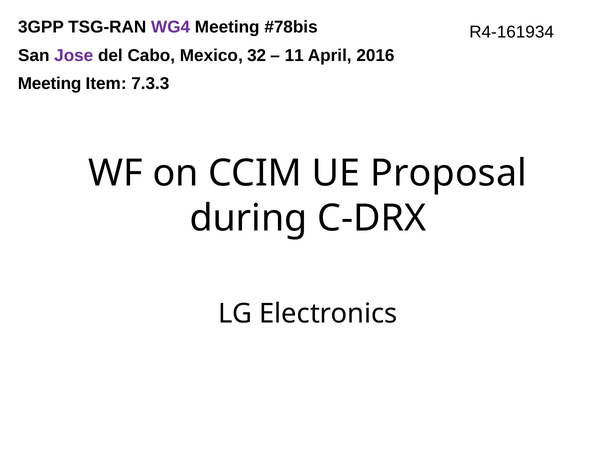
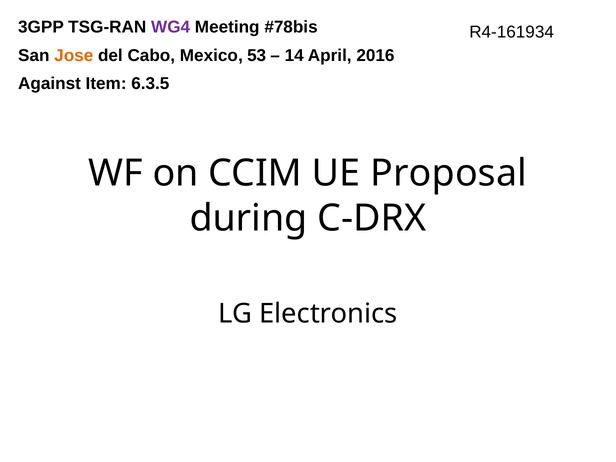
Jose colour: purple -> orange (74, 55)
32: 32 -> 53 (257, 55)
11: 11 -> 14 (294, 55)
Meeting: Meeting -> Against (49, 84)
7.3.3: 7.3.3 -> 6.3.5 (150, 84)
